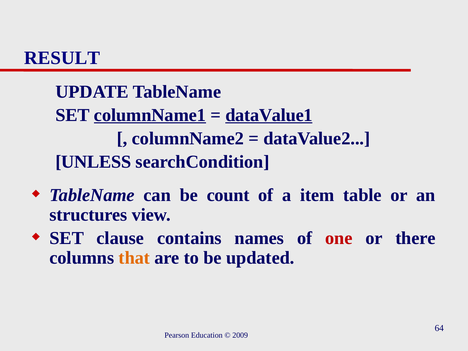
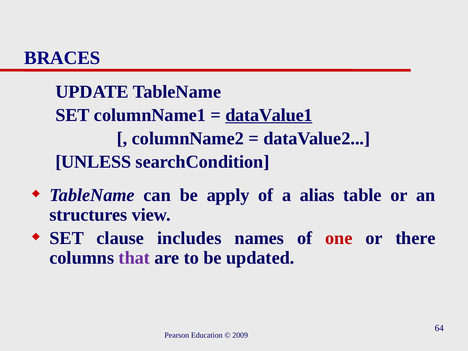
RESULT: RESULT -> BRACES (62, 58)
columnName1 underline: present -> none (150, 115)
count: count -> apply (228, 195)
item: item -> alias (317, 195)
contains: contains -> includes (189, 238)
that colour: orange -> purple (134, 258)
